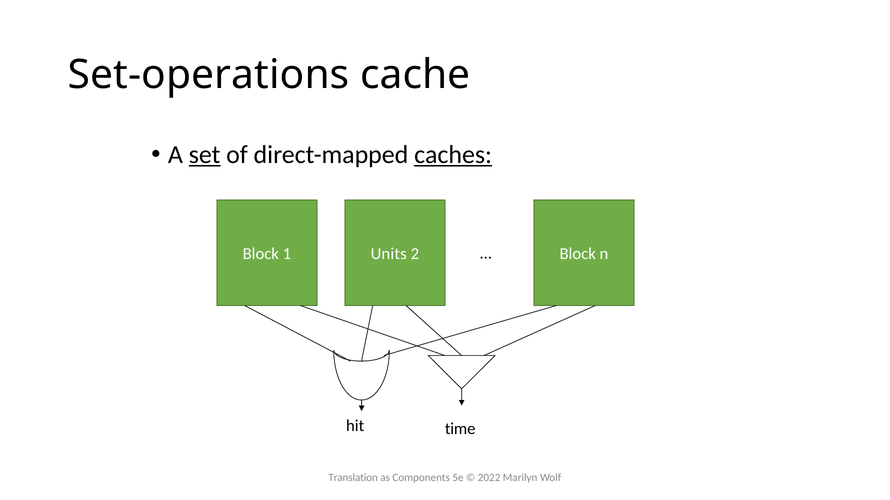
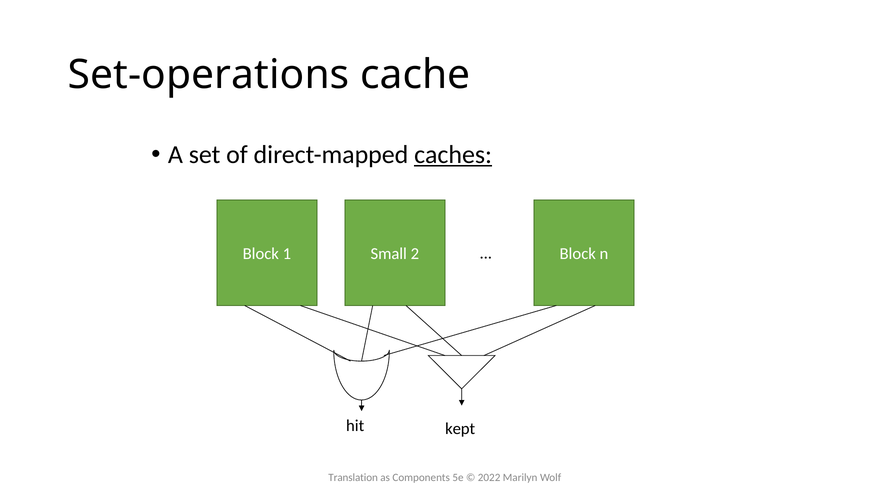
set underline: present -> none (205, 155)
Units: Units -> Small (389, 254)
time: time -> kept (460, 429)
